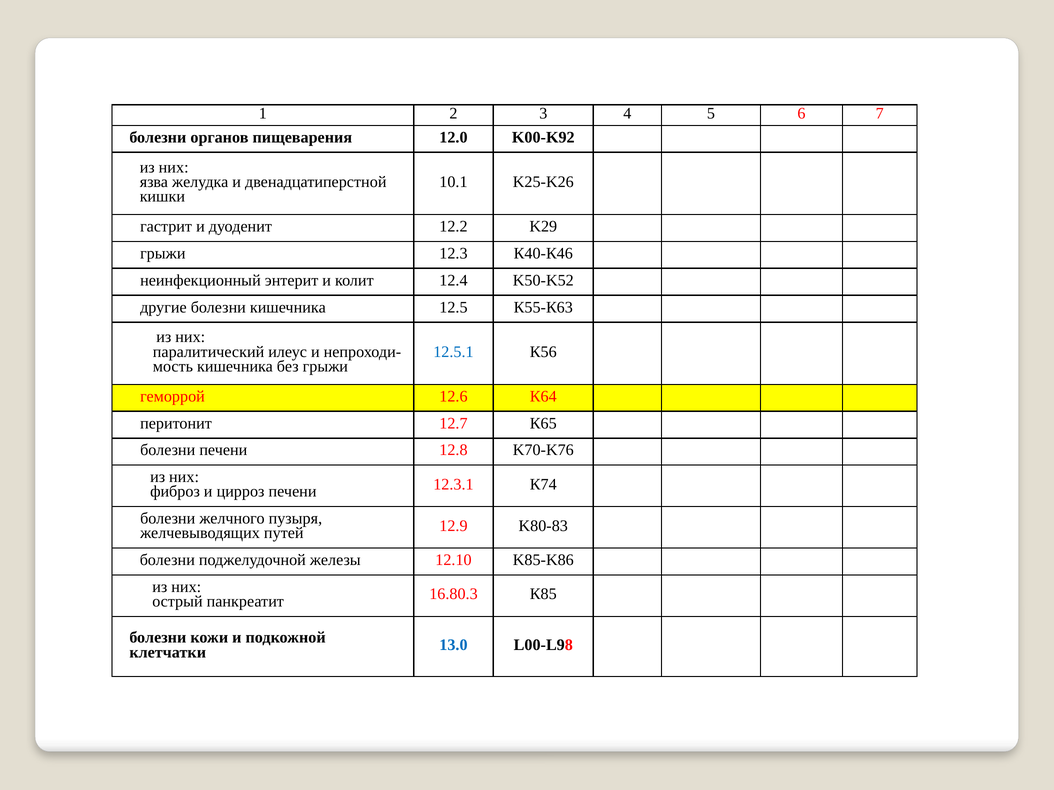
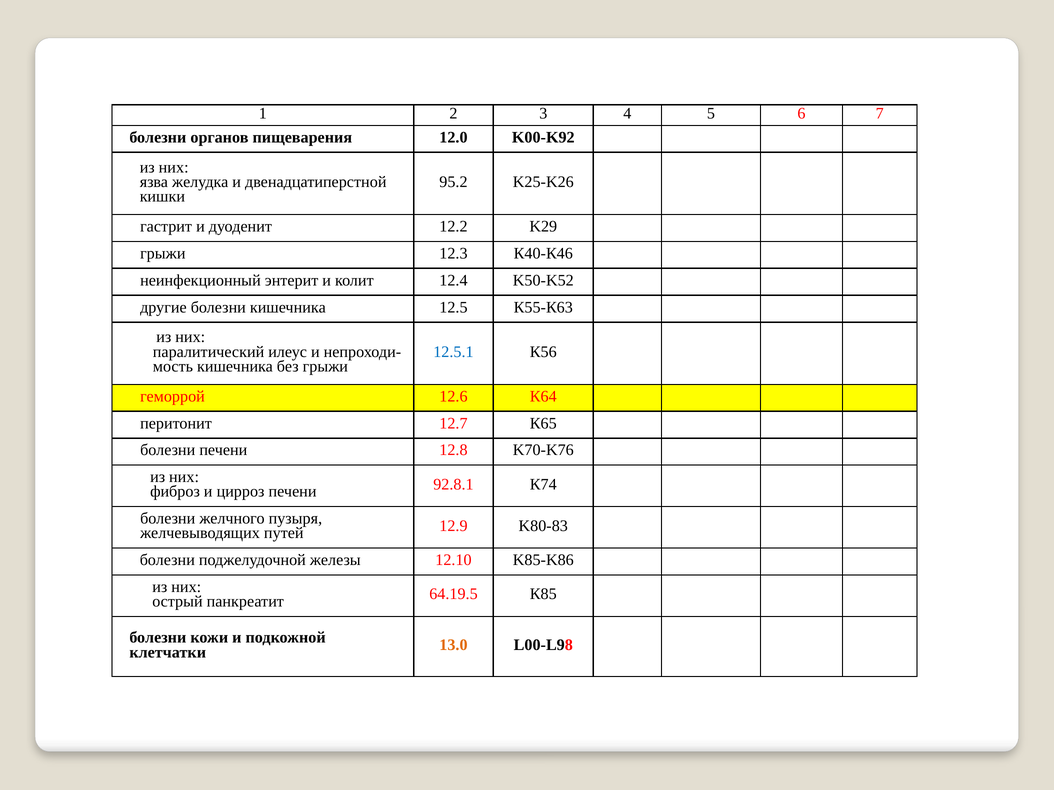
10.1: 10.1 -> 95.2 (453, 182)
12.3.1: 12.3.1 -> 92.8.1 (453, 485)
16.80.3: 16.80.3 -> 64.19.5 (453, 595)
13.0 colour: blue -> orange (453, 645)
